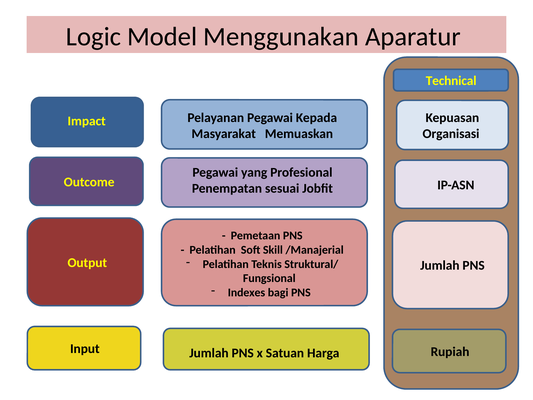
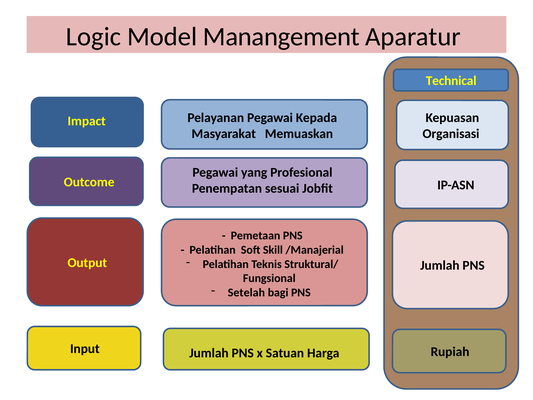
Menggunakan: Menggunakan -> Manangement (281, 37)
Indexes: Indexes -> Setelah (246, 292)
